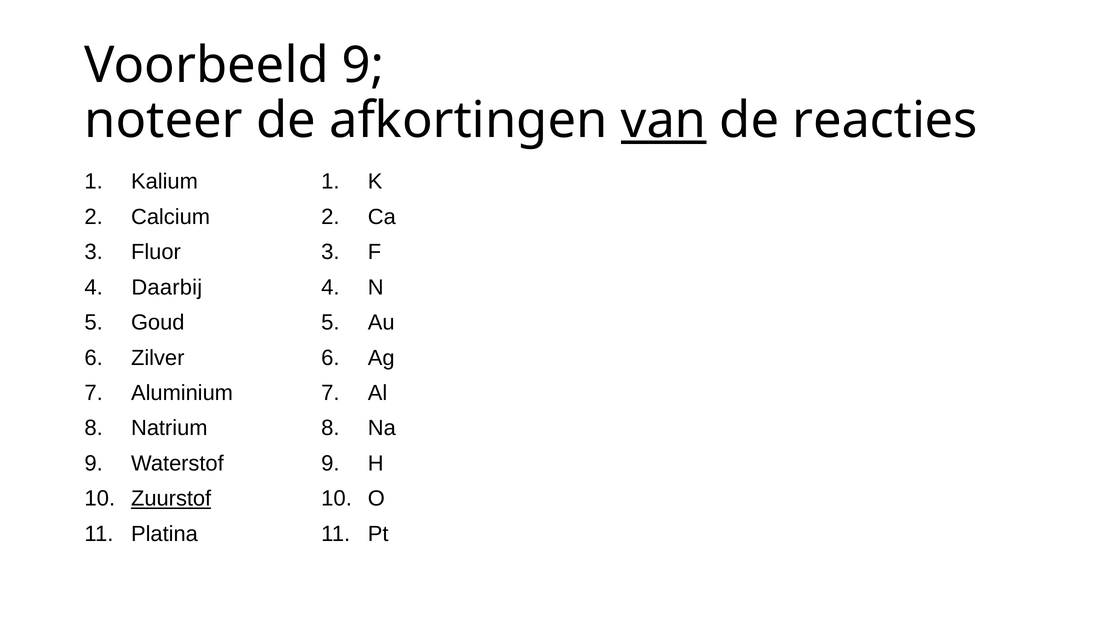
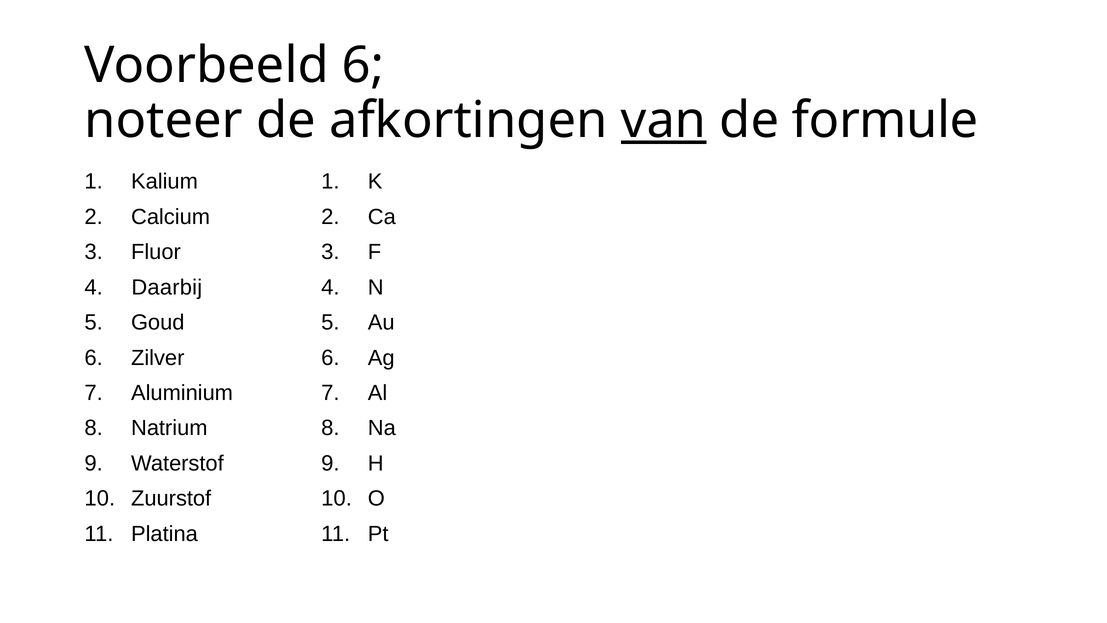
Voorbeeld 9: 9 -> 6 (363, 66)
reacties: reacties -> formule (885, 120)
Zuurstof underline: present -> none (171, 498)
